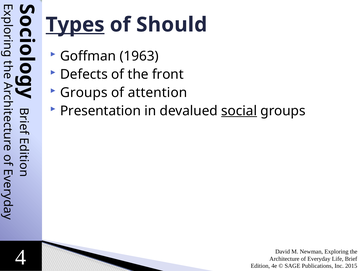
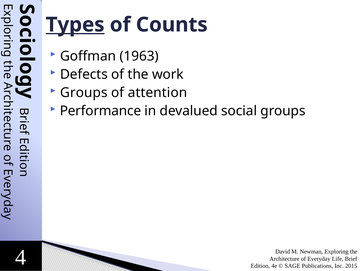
Should: Should -> Counts (172, 25)
front: front -> work (168, 74)
Presentation: Presentation -> Performance (101, 111)
social underline: present -> none (239, 111)
